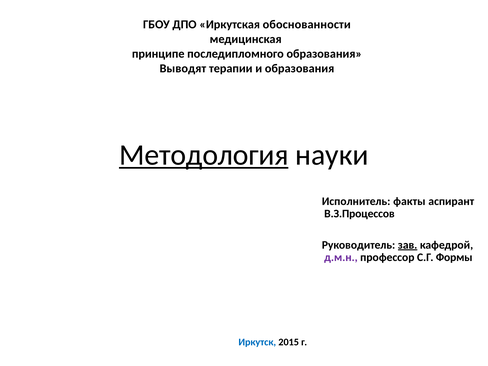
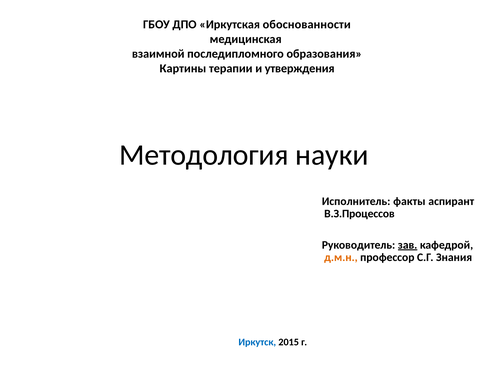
принципе: принципе -> взаимной (158, 54)
Выводят: Выводят -> Картины (183, 68)
и образования: образования -> утверждения (300, 68)
Методология underline: present -> none (204, 155)
д.м.н colour: purple -> orange (341, 257)
Формы: Формы -> Знания (454, 257)
